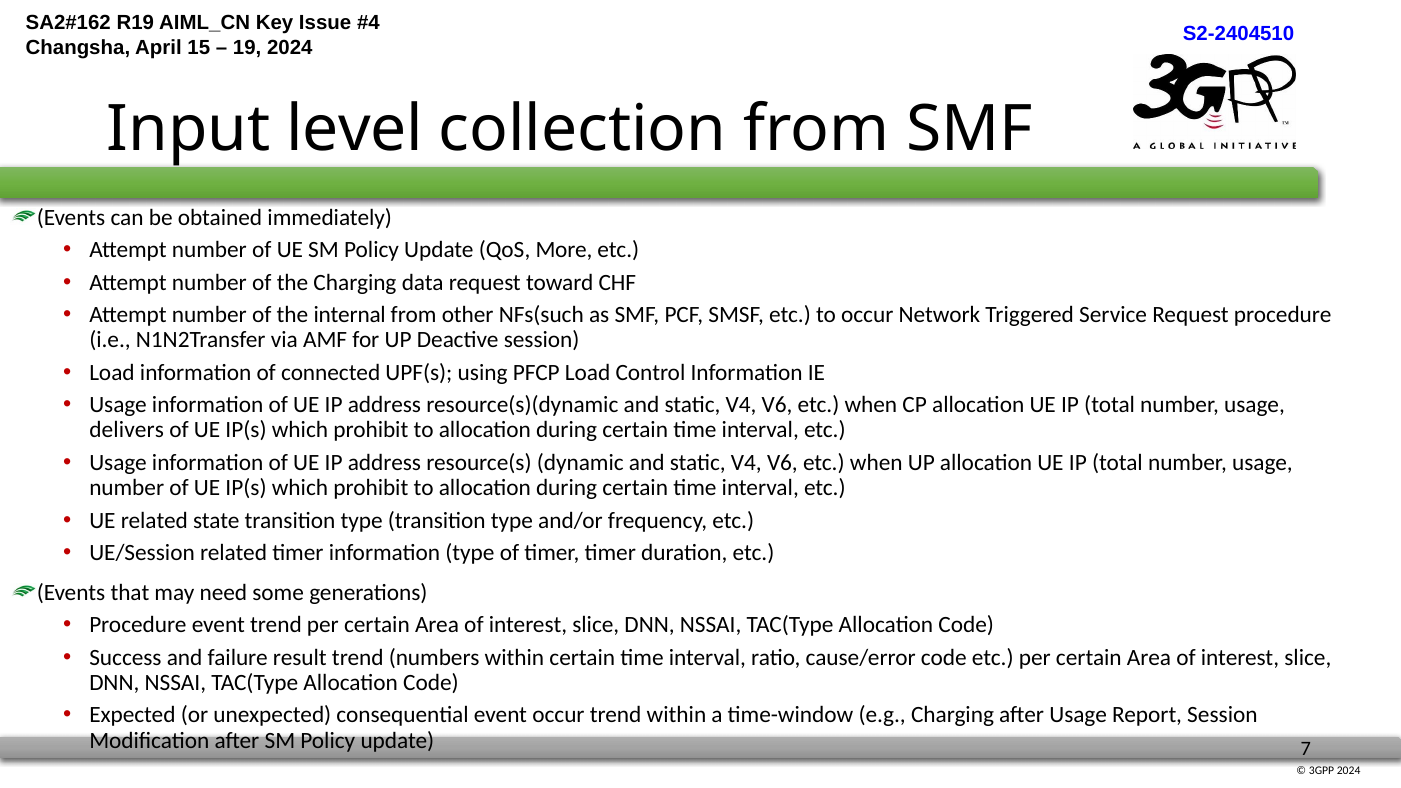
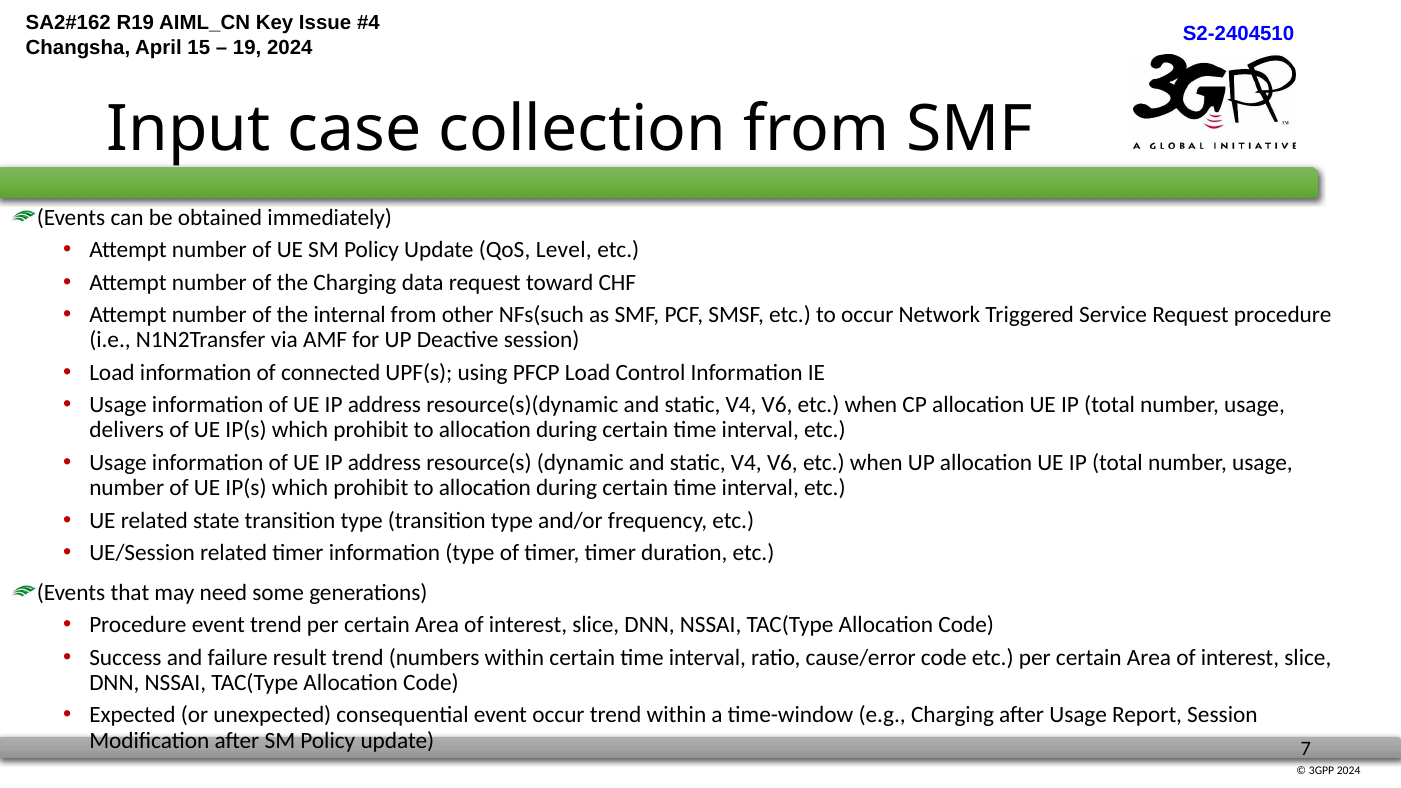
level: level -> case (354, 129)
More: More -> Level (564, 250)
